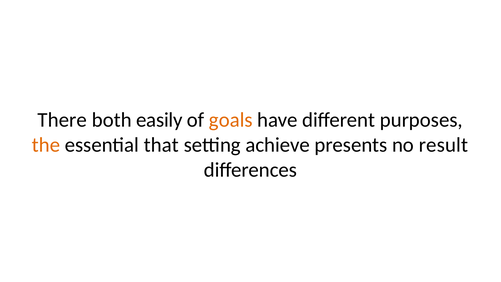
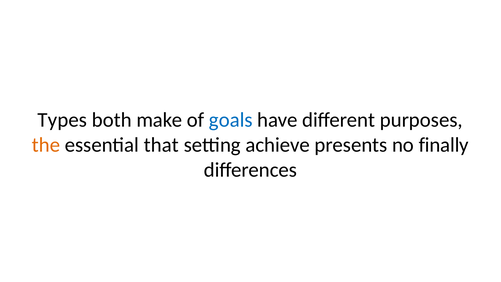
There: There -> Types (62, 120)
easily: easily -> make (159, 120)
goals colour: orange -> blue (231, 120)
result: result -> finally (444, 145)
